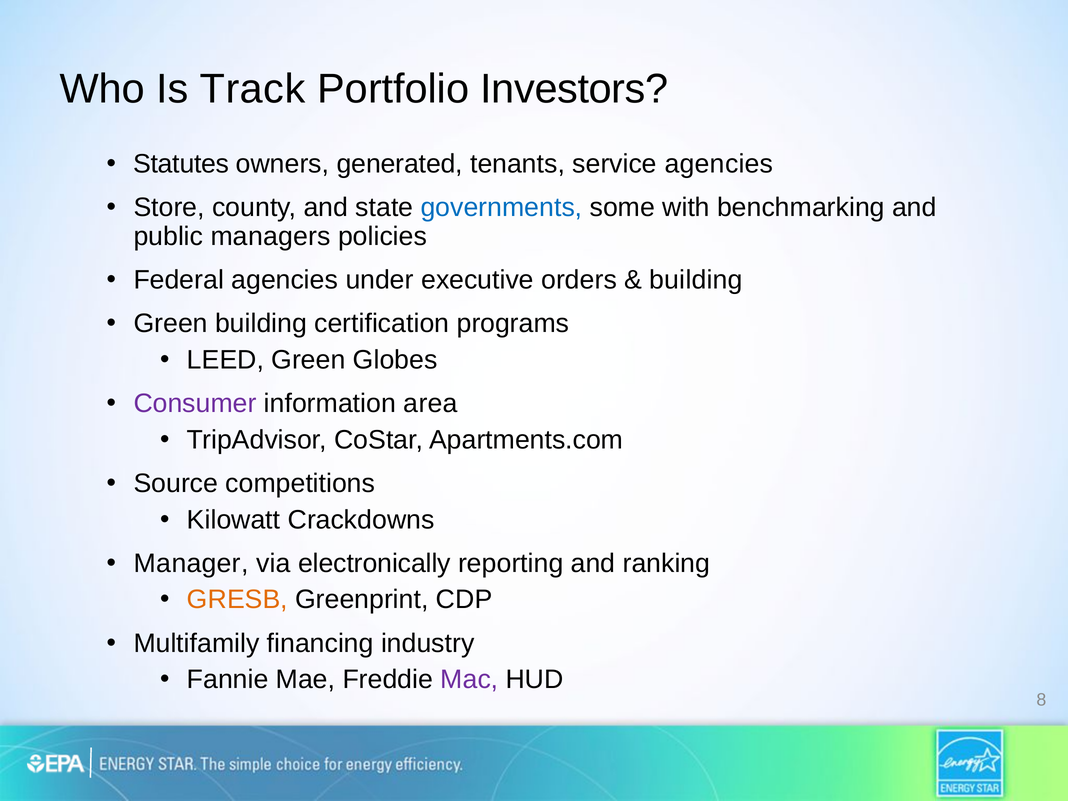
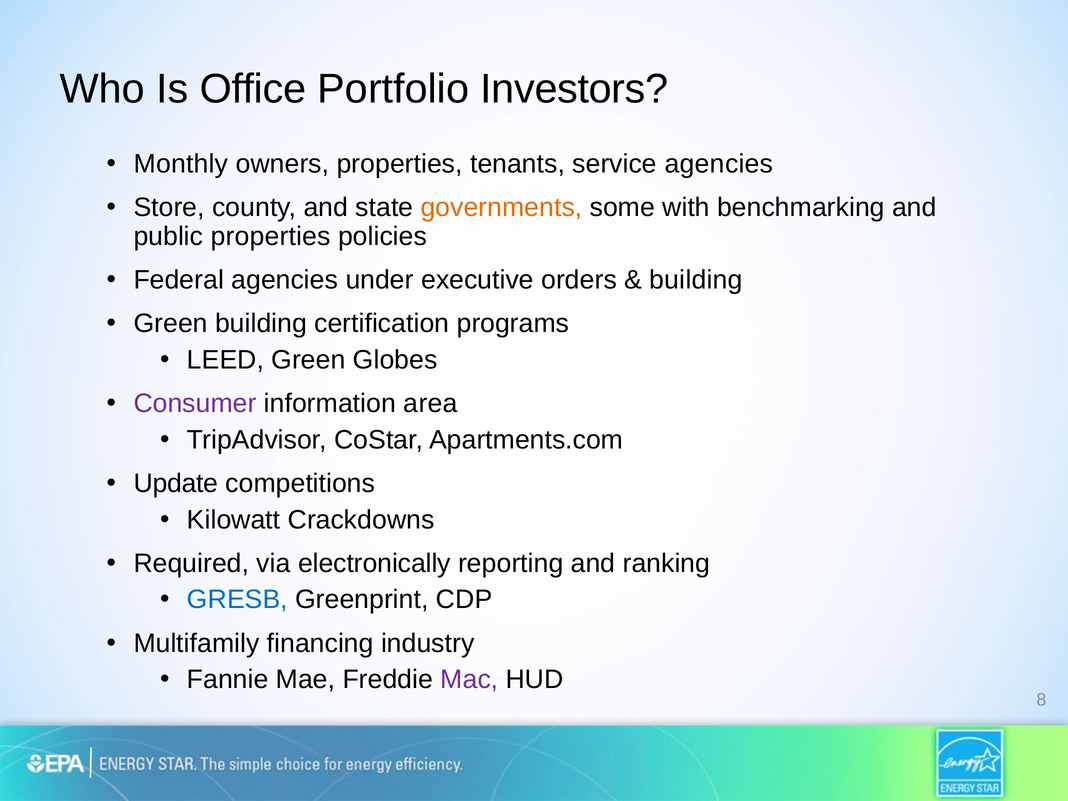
Track: Track -> Office (253, 89)
Statutes: Statutes -> Monthly (181, 164)
owners generated: generated -> properties (400, 164)
governments colour: blue -> orange (501, 207)
public managers: managers -> properties (271, 236)
Source: Source -> Update (176, 483)
Manager: Manager -> Required (191, 563)
GRESB colour: orange -> blue (237, 600)
